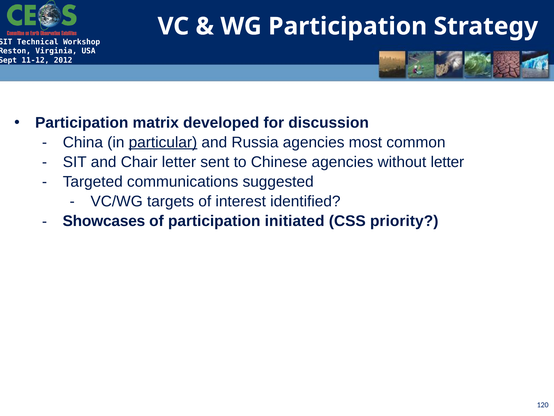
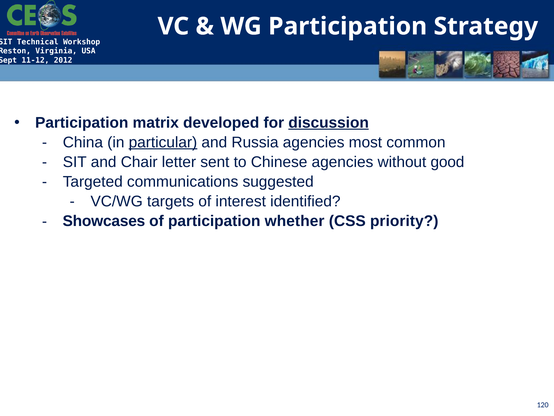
discussion underline: none -> present (329, 122)
without letter: letter -> good (447, 162)
initiated: initiated -> whether (295, 221)
